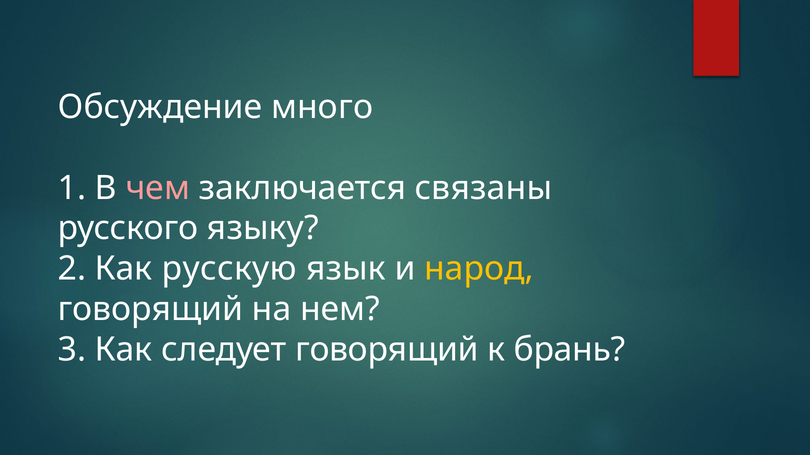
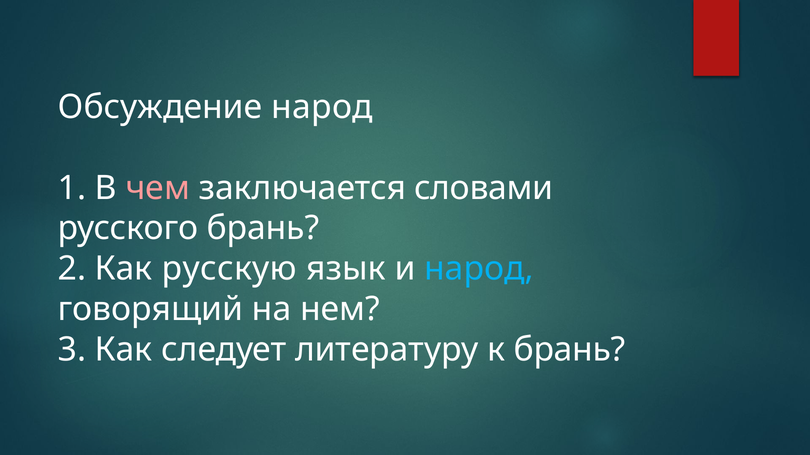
Обсуждение много: много -> народ (322, 107)
связаны: связаны -> словами (484, 188)
русского языку: языку -> брань (263, 229)
народ colour: yellow -> light blue (479, 269)
следует говорящий: говорящий -> литературу (387, 350)
